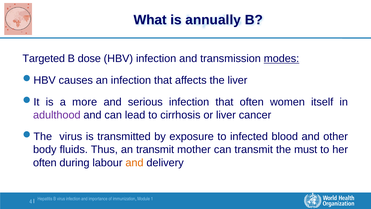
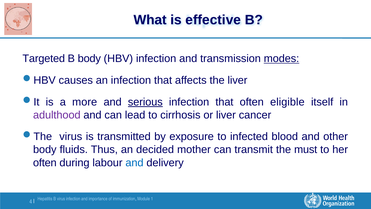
annually: annually -> effective (213, 20)
B dose: dose -> body (89, 59)
serious underline: none -> present (145, 102)
women: women -> eligible (287, 102)
an transmit: transmit -> decided (155, 149)
and colour: orange -> blue (134, 162)
